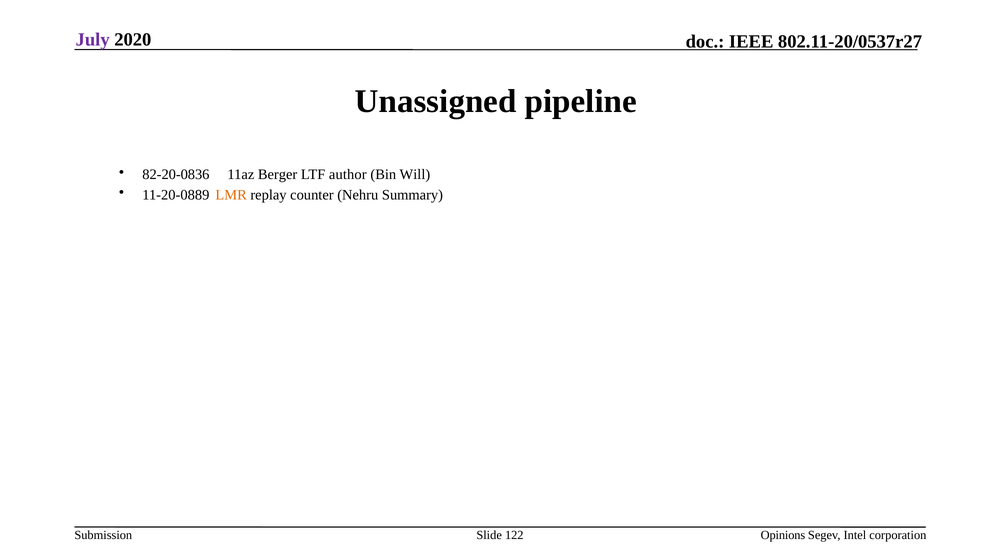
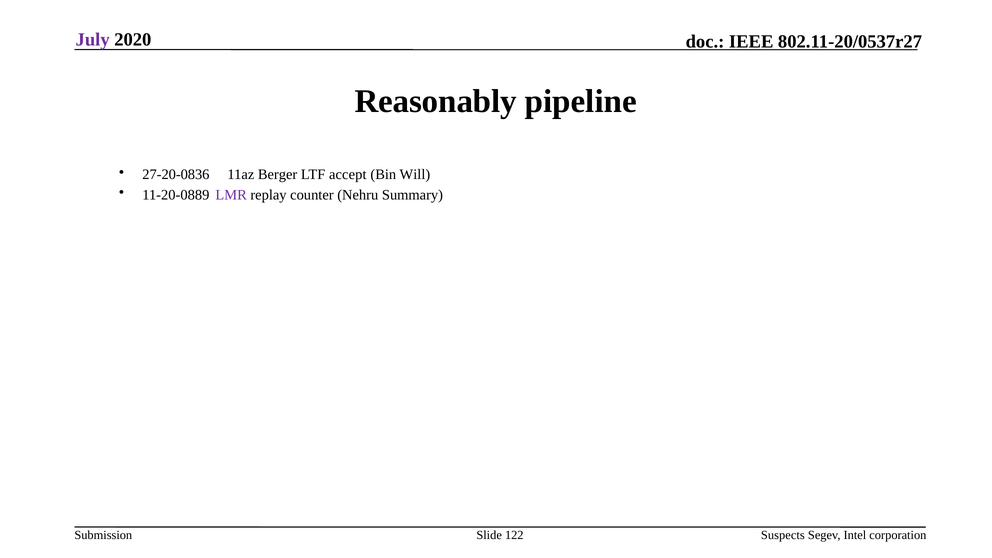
Unassigned: Unassigned -> Reasonably (436, 101)
82-20-0836: 82-20-0836 -> 27-20-0836 (176, 175)
author: author -> accept (348, 175)
LMR colour: orange -> purple (231, 195)
Opinions: Opinions -> Suspects (783, 535)
